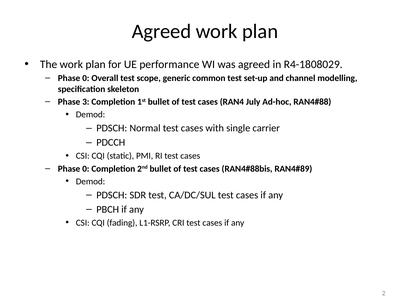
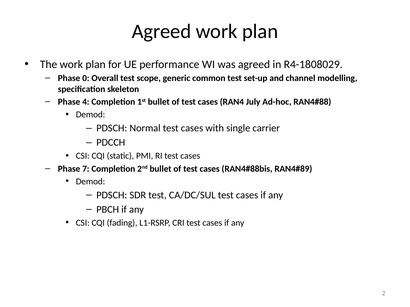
3: 3 -> 4 (86, 102)
0: 0 -> 7 (86, 169)
